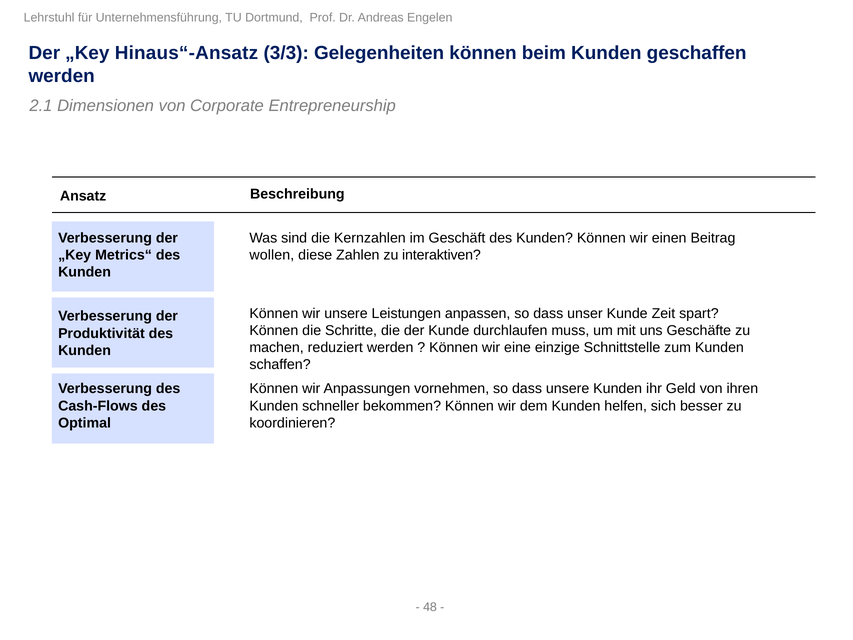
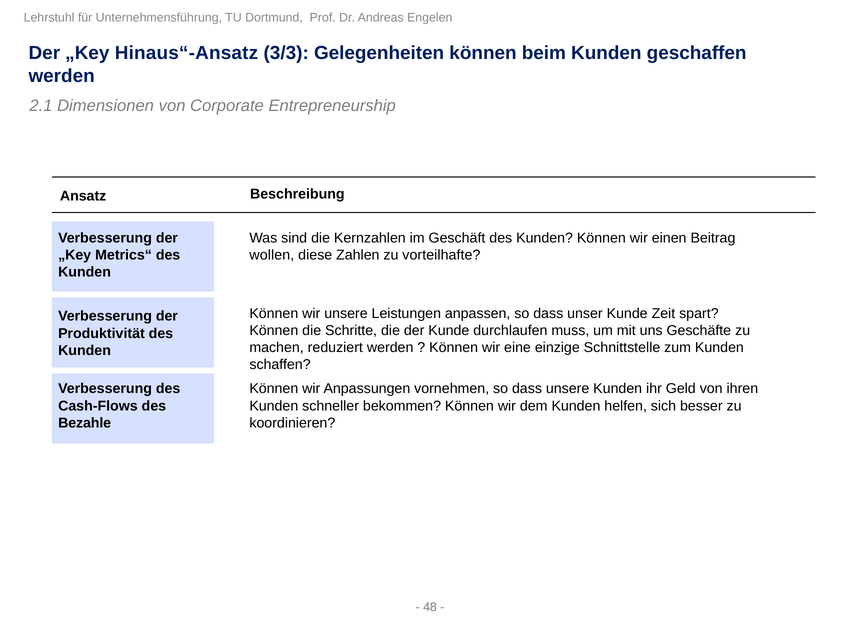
interaktiven: interaktiven -> vorteilhafte (441, 255)
Optimal: Optimal -> Bezahle (85, 423)
